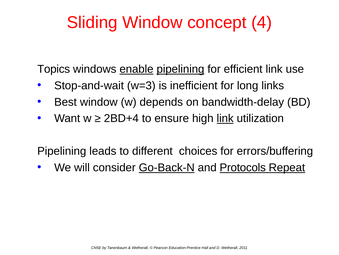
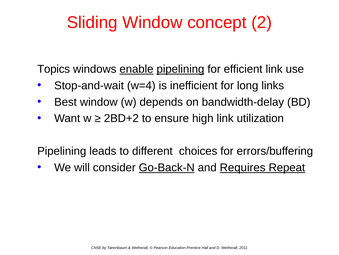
4: 4 -> 2 (262, 22)
w=3: w=3 -> w=4 (141, 85)
2BD+4: 2BD+4 -> 2BD+2 (121, 118)
link underline: present -> none (225, 118)
Protocols: Protocols -> Requires (243, 167)
